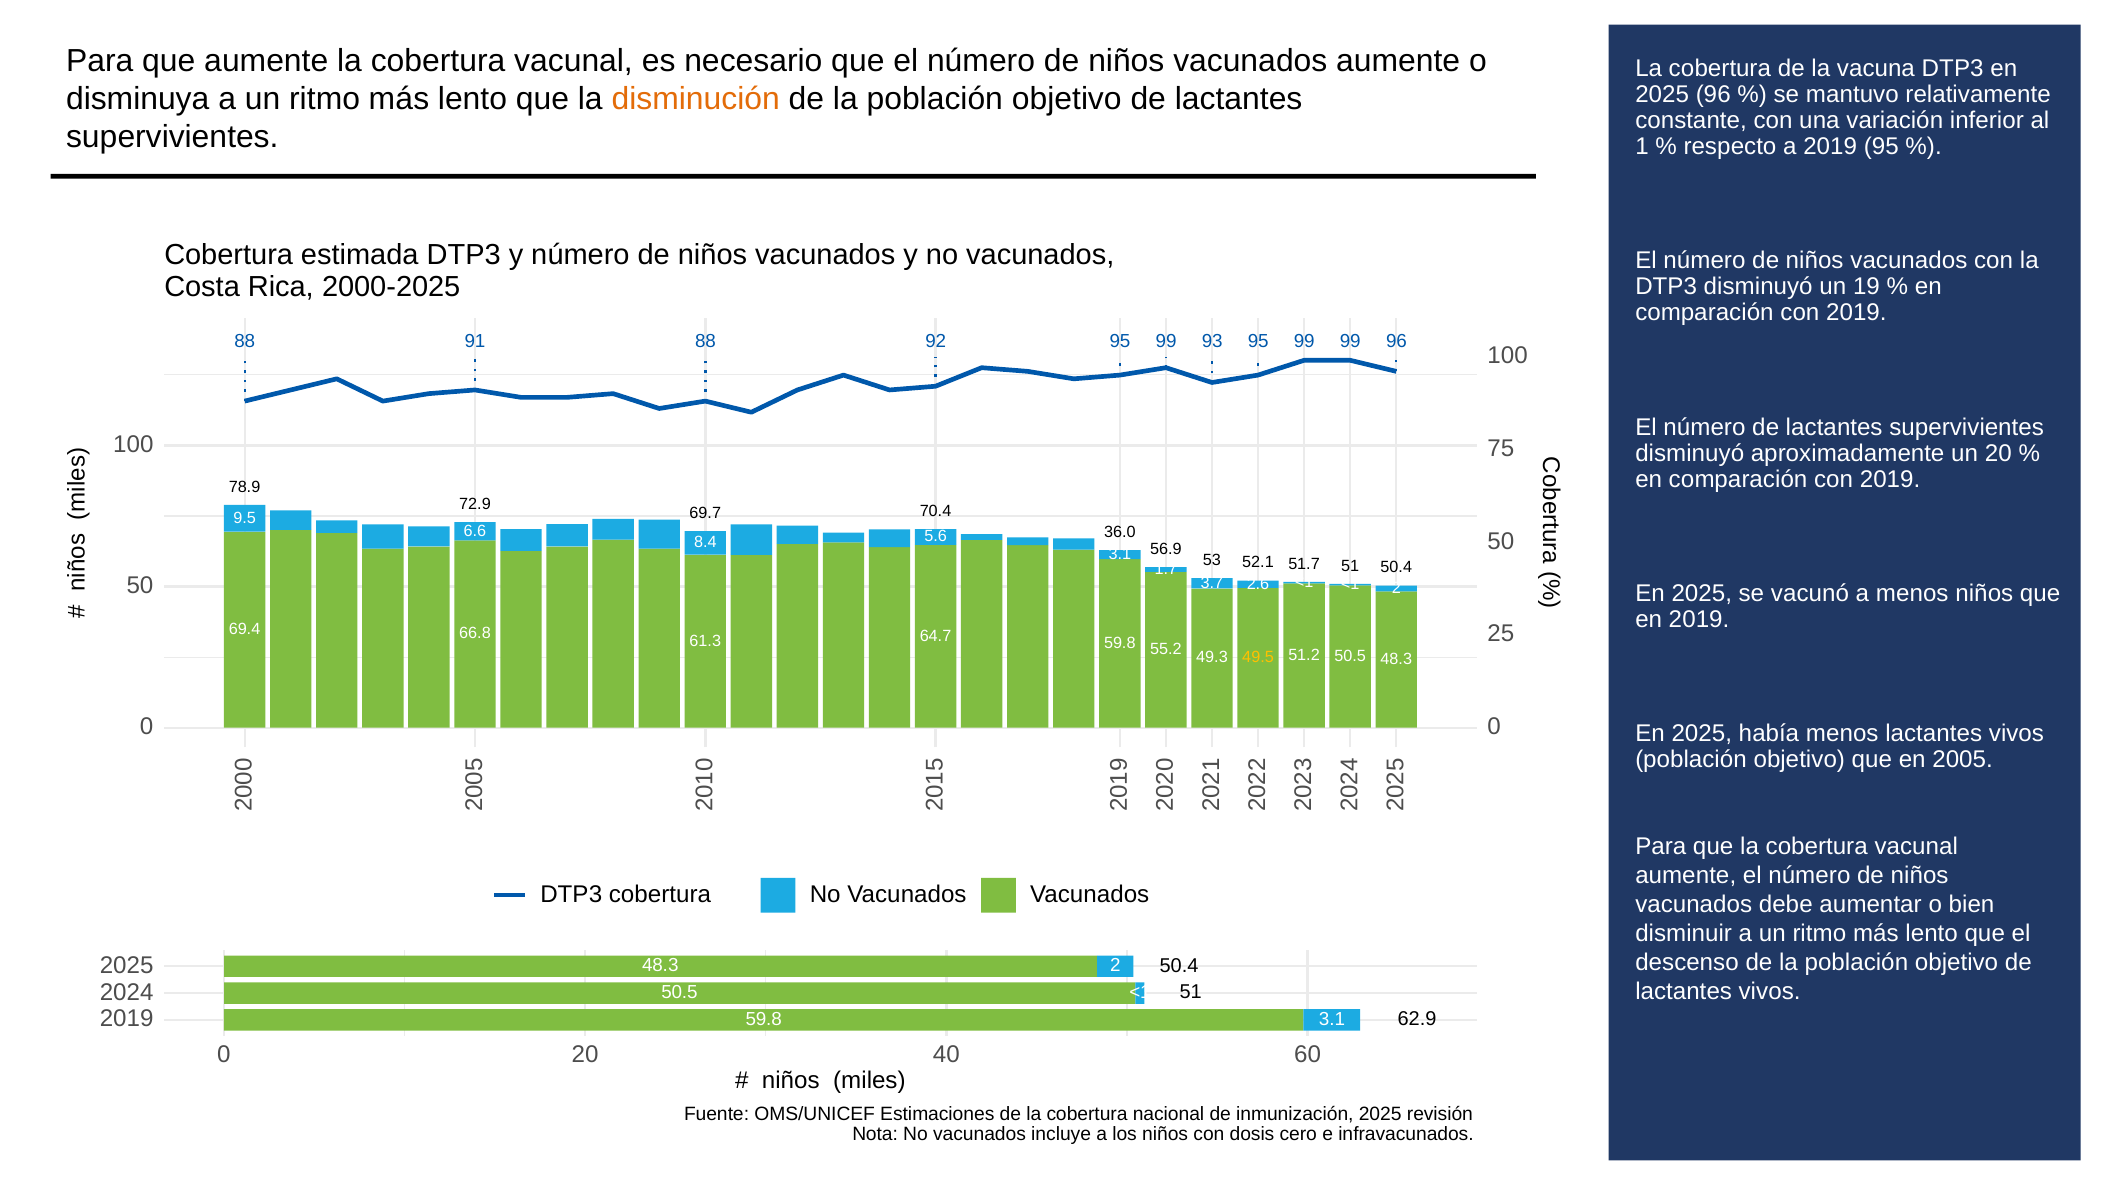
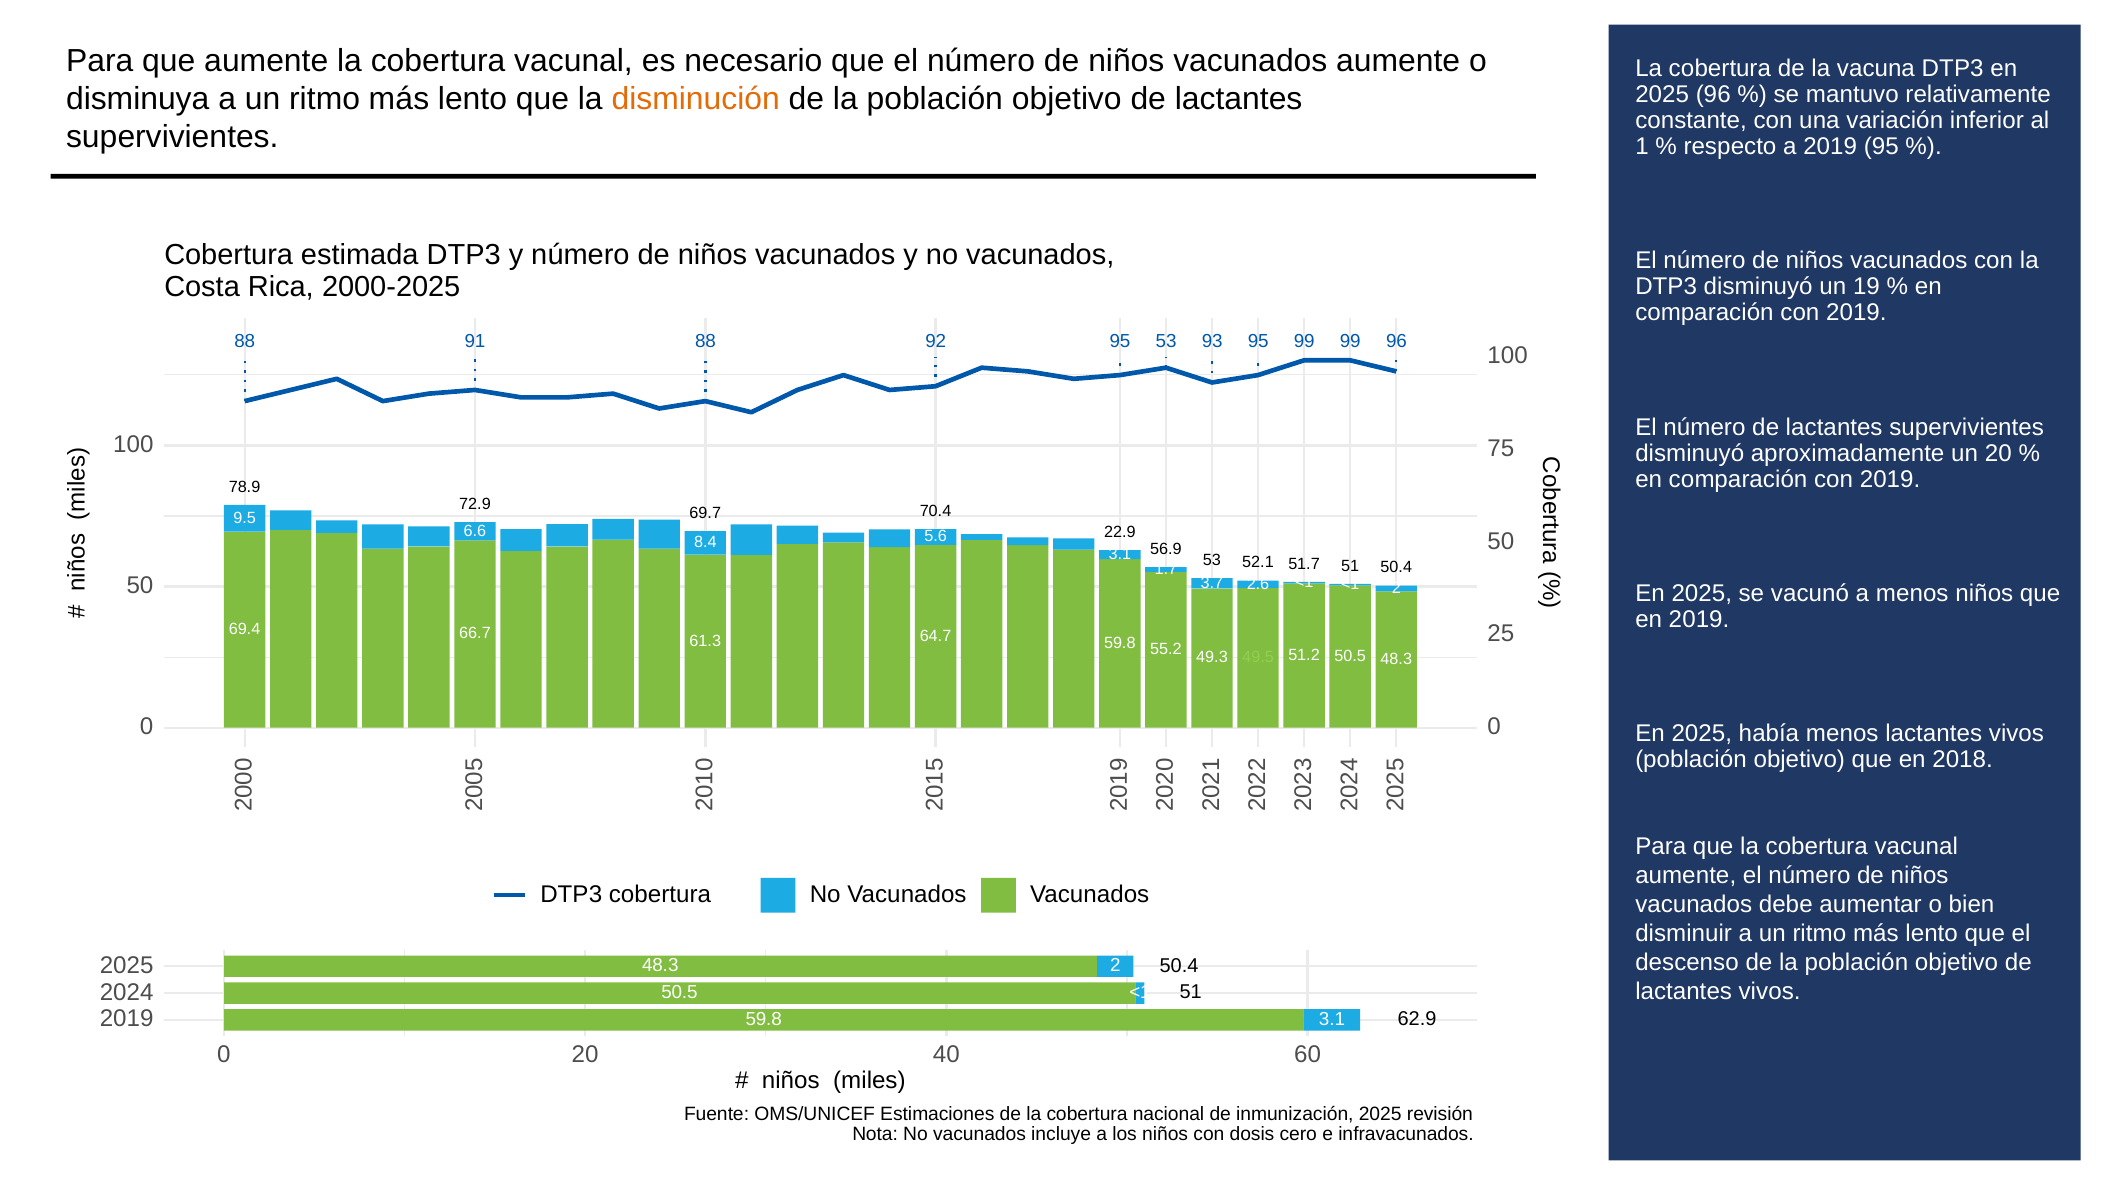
92 95 99: 99 -> 53 (1166, 342)
36.0: 36.0 -> 22.9 (1120, 532)
66.8: 66.8 -> 66.7 (475, 634)
49.5 colour: yellow -> light green (1258, 657)
2005: 2005 -> 2018 (1963, 760)
